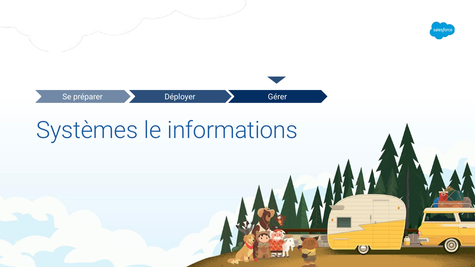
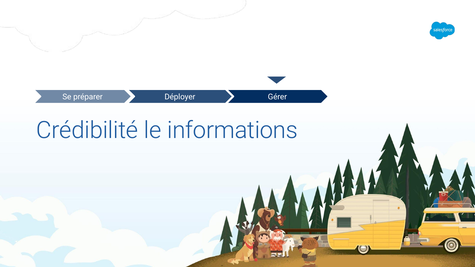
Systèmes: Systèmes -> Crédibilité (87, 130)
